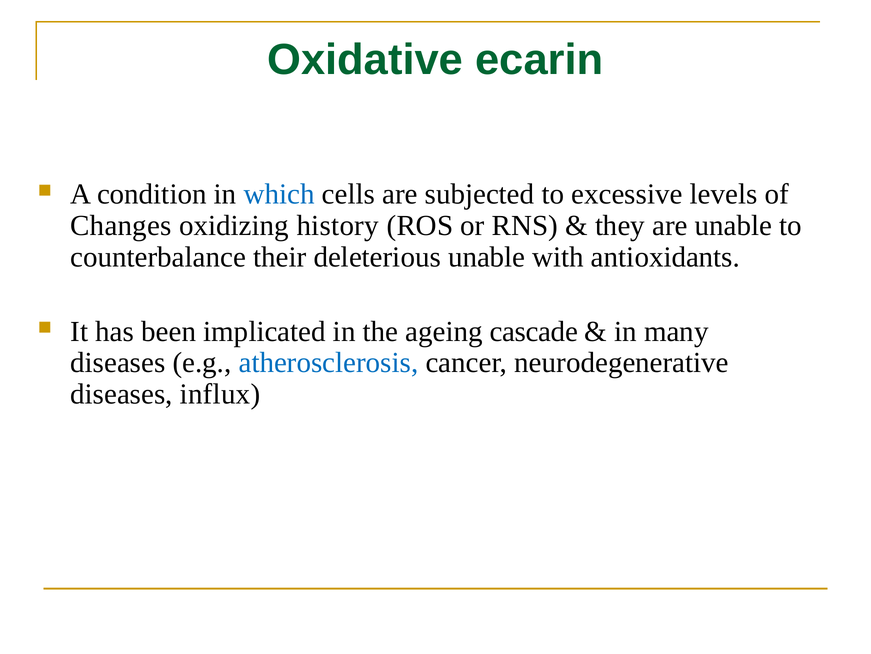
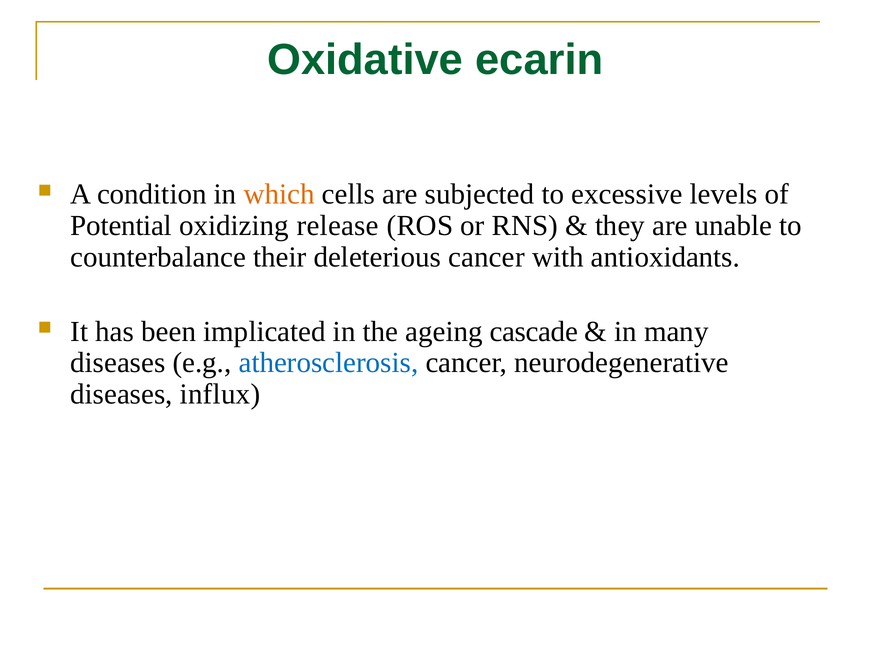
which colour: blue -> orange (279, 194)
Changes: Changes -> Potential (121, 225)
history: history -> release (338, 225)
deleterious unable: unable -> cancer (486, 257)
